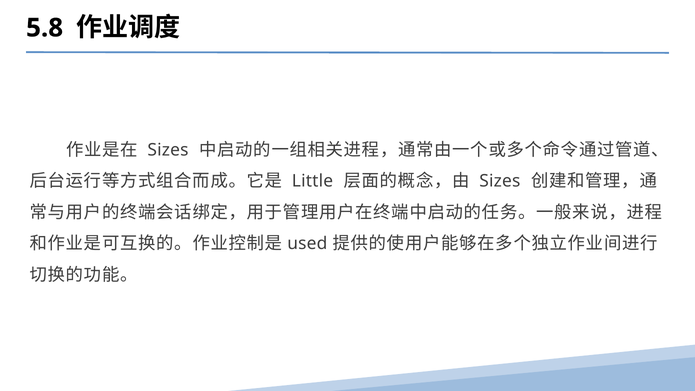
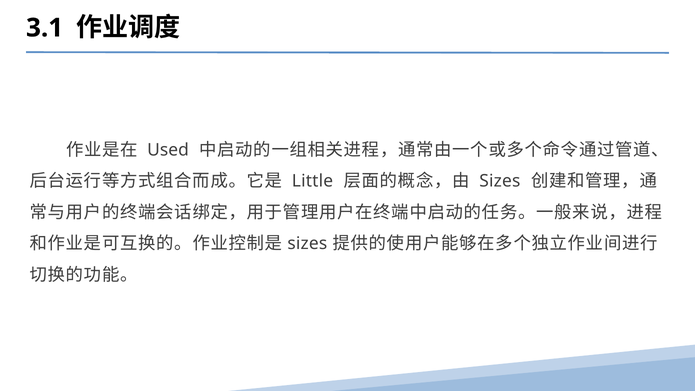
5.8: 5.8 -> 3.1 (45, 28)
Sizes: Sizes -> Used (168, 150)
used: used -> sizes (307, 244)
